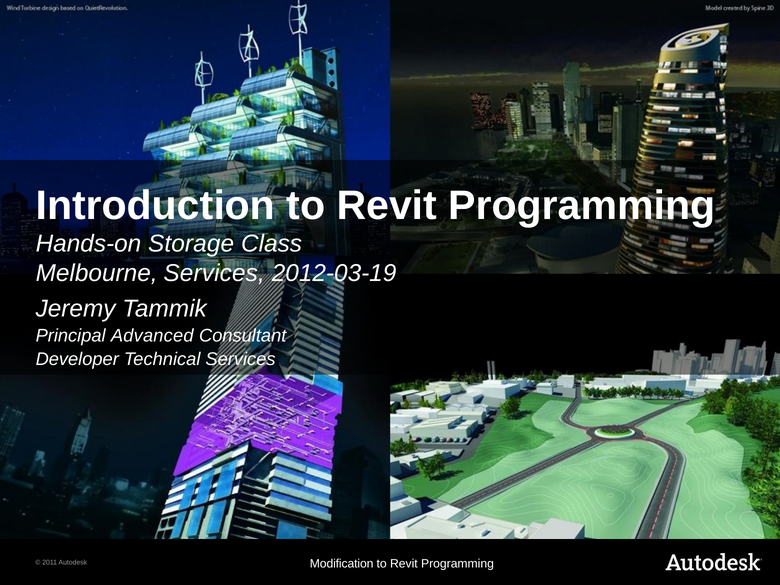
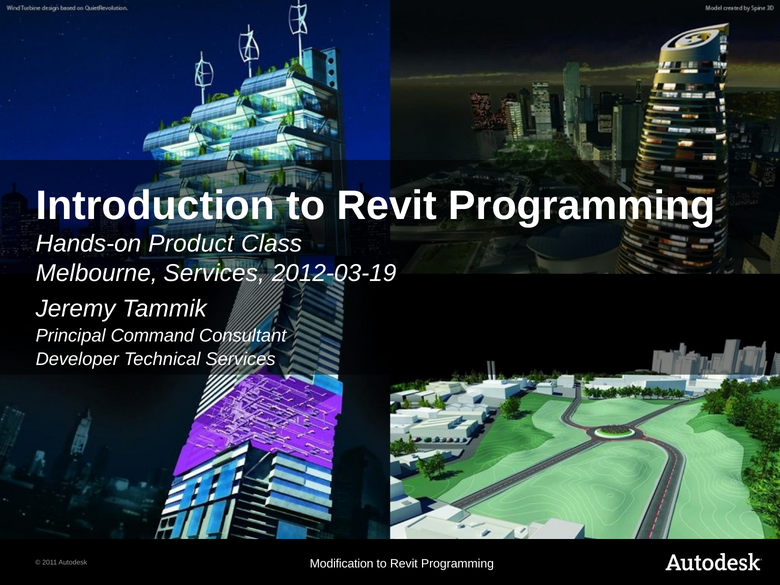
Storage: Storage -> Product (191, 244)
Advanced: Advanced -> Command (152, 335)
